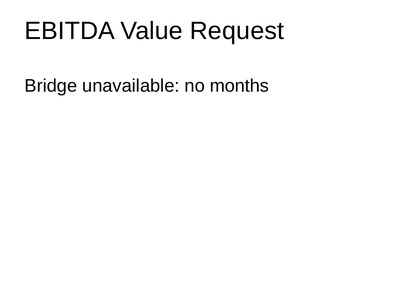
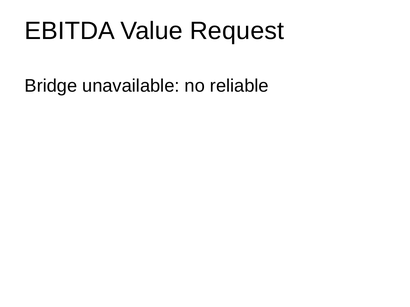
months: months -> reliable (239, 86)
